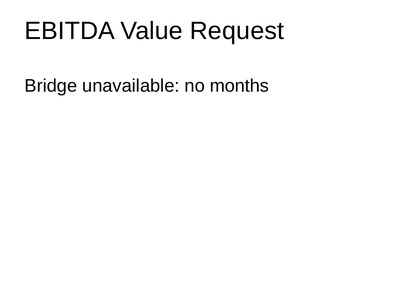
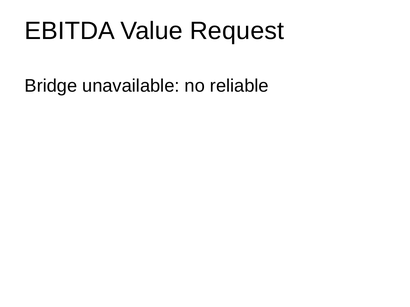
months: months -> reliable (239, 86)
